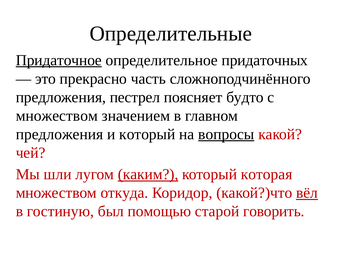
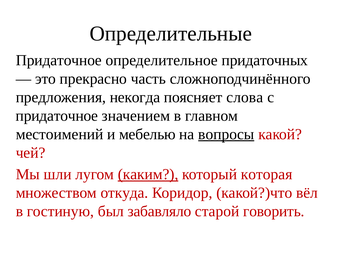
Придаточное underline: present -> none (59, 60)
пестрел: пестрел -> некогда (135, 97)
будто: будто -> слова (245, 97)
множеством: множеством -> придаточное (57, 116)
предложения: предложения -> местоимений (60, 134)
и который: который -> мебелью (147, 134)
вёл underline: present -> none (307, 193)
помощью: помощью -> забавляло (159, 212)
